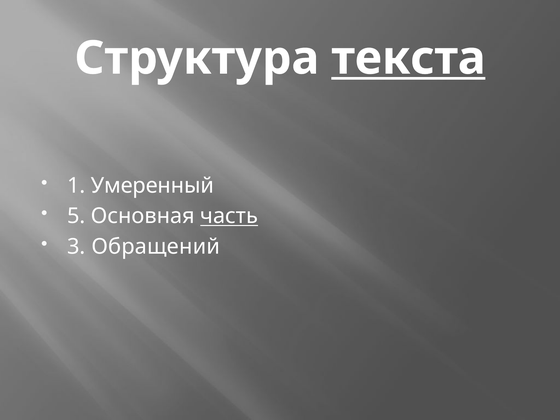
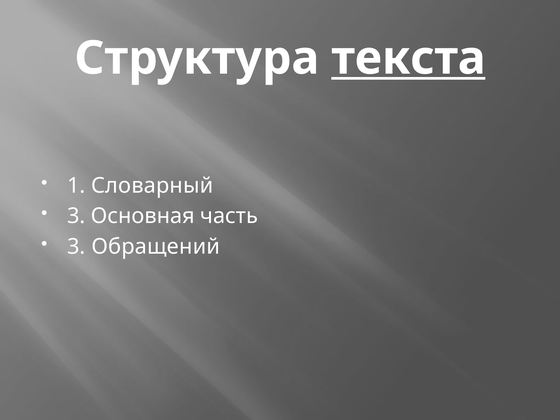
Умеренный: Умеренный -> Словарный (152, 186)
5: 5 -> 3 (76, 216)
часть underline: present -> none (229, 216)
